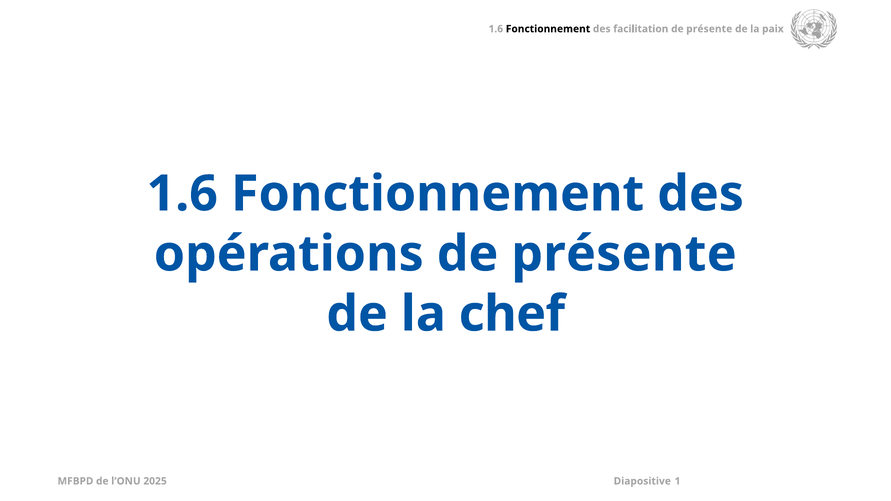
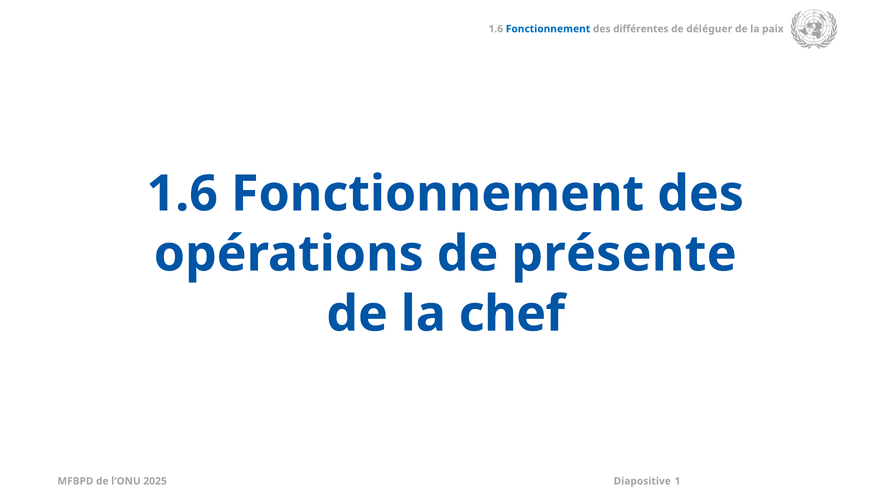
Fonctionnement colour: black -> blue (548, 29)
facilitation: facilitation -> différentes (641, 29)
présente: présente -> déléguer (709, 29)
